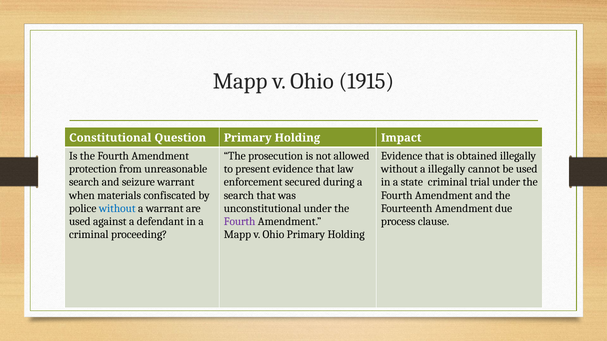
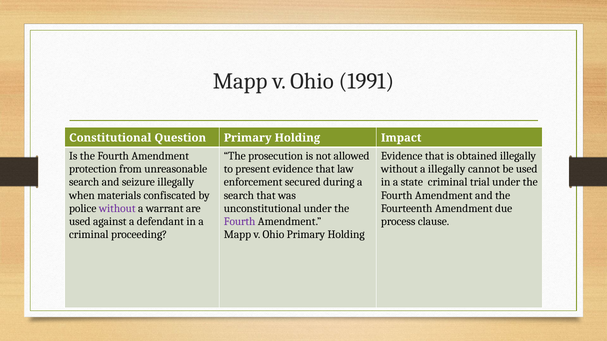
1915: 1915 -> 1991 (366, 81)
seizure warrant: warrant -> illegally (176, 182)
without colour: blue -> purple (117, 209)
